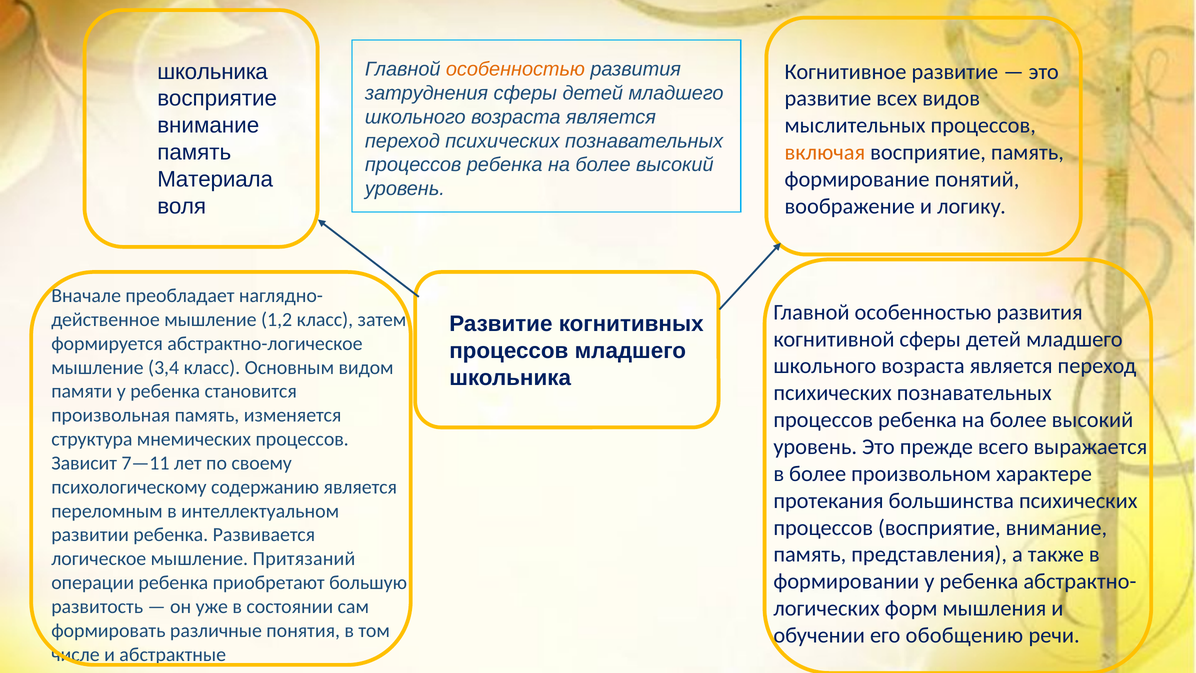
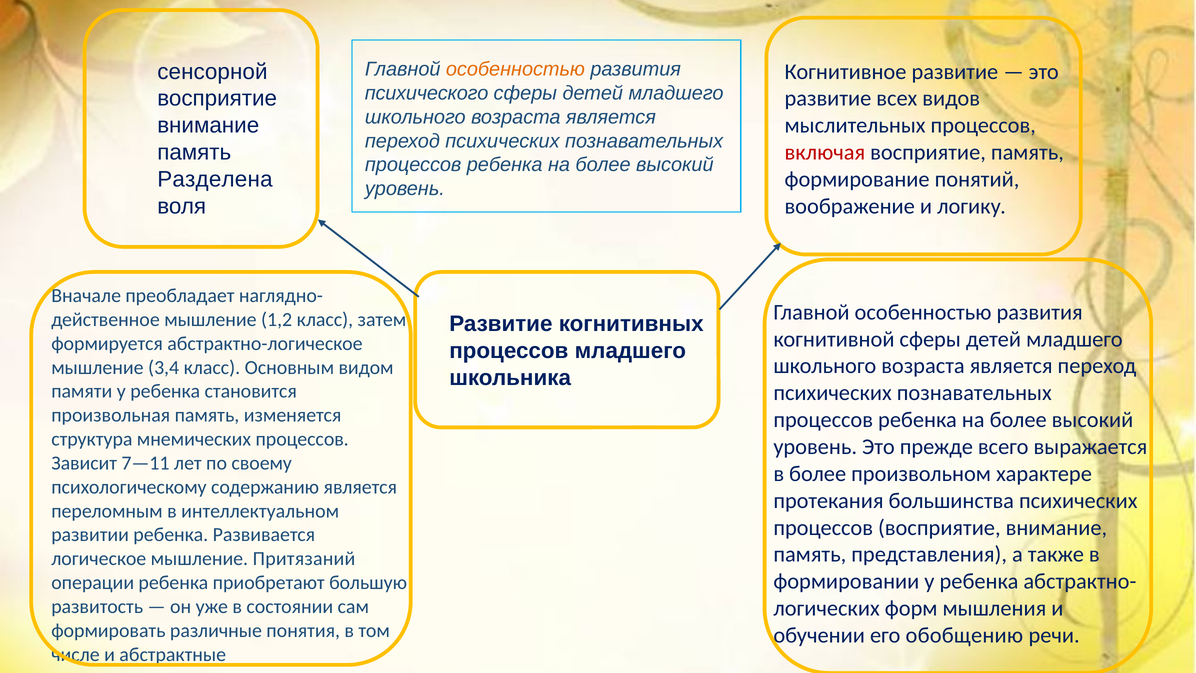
школьника: школьника -> сенсорной (212, 72)
затруднения: затруднения -> психического (427, 93)
включая colour: orange -> red (825, 152)
Материала: Материала -> Разделена (215, 179)
